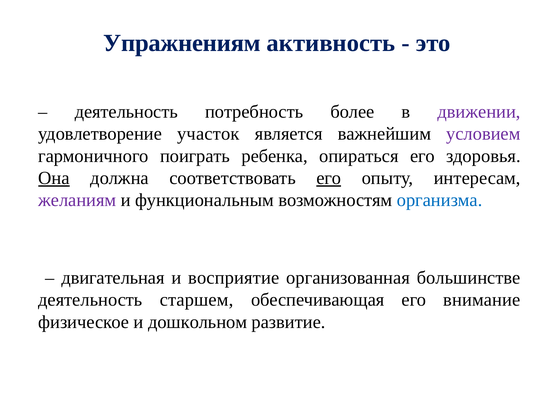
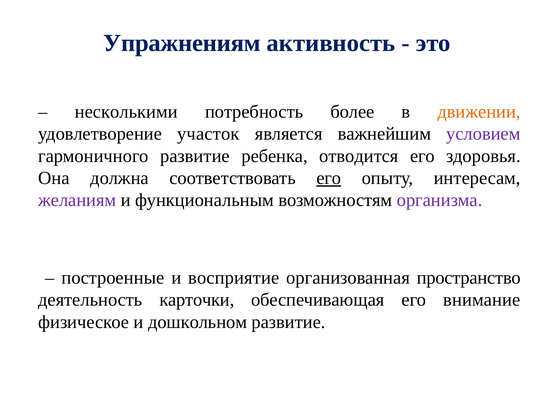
деятельность: деятельность -> несколькими (126, 112)
движении colour: purple -> orange (479, 112)
гармоничного поиграть: поиграть -> развитие (195, 156)
опираться: опираться -> отводится (359, 156)
Она underline: present -> none (54, 178)
организма colour: blue -> purple (440, 200)
двигательная: двигательная -> построенные (113, 278)
большинстве: большинстве -> пространство (469, 278)
старшем: старшем -> карточки (197, 300)
